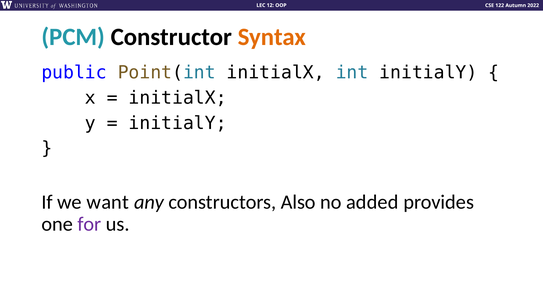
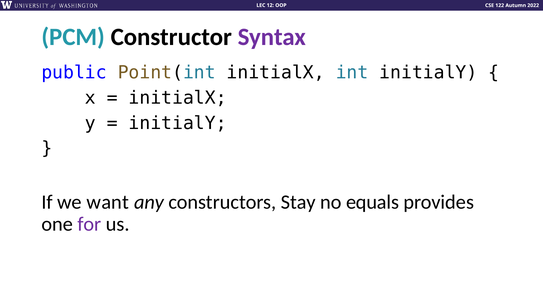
Syntax colour: orange -> purple (272, 37)
Also: Also -> Stay (298, 203)
added: added -> equals (373, 203)
